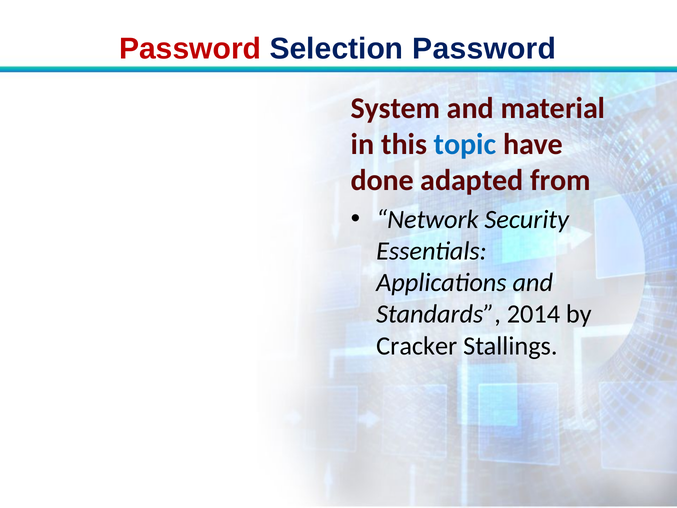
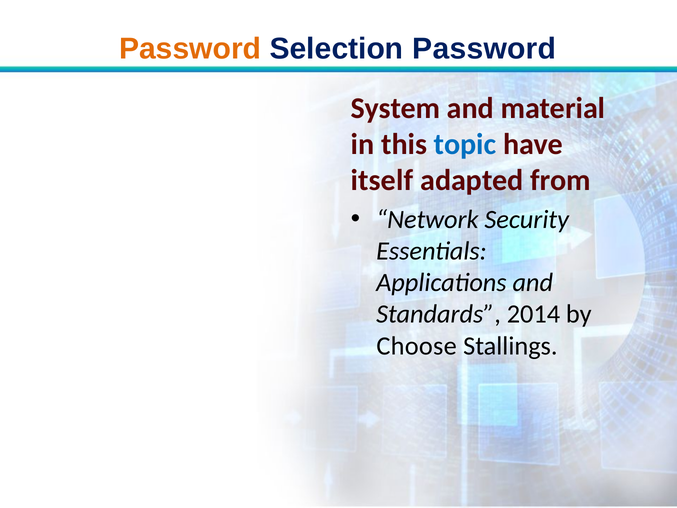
Password colour: red -> orange (190, 49)
done: done -> itself (382, 180)
Cracker: Cracker -> Choose (417, 346)
